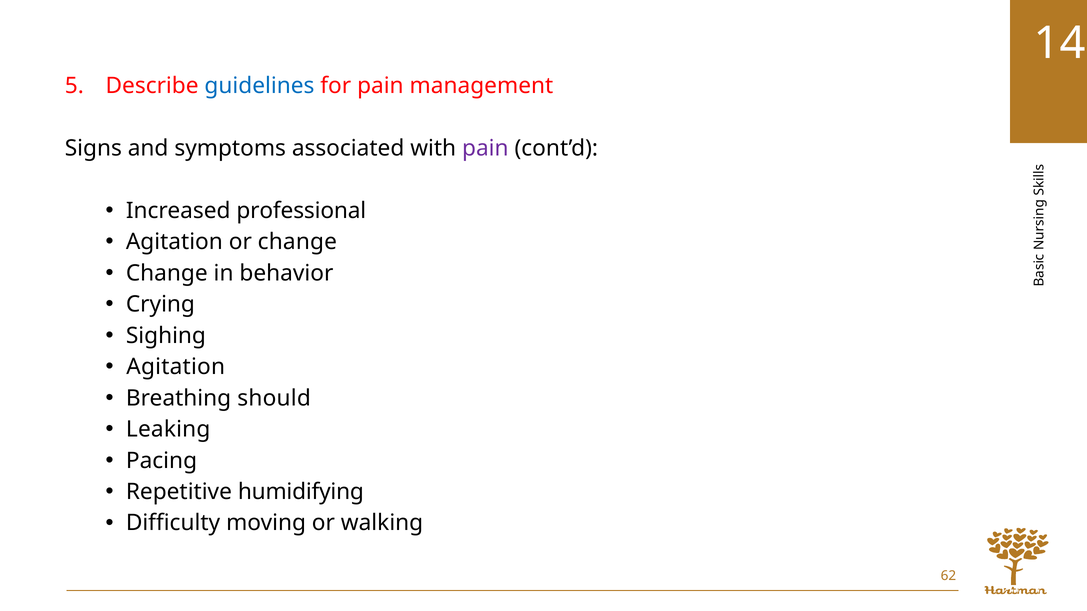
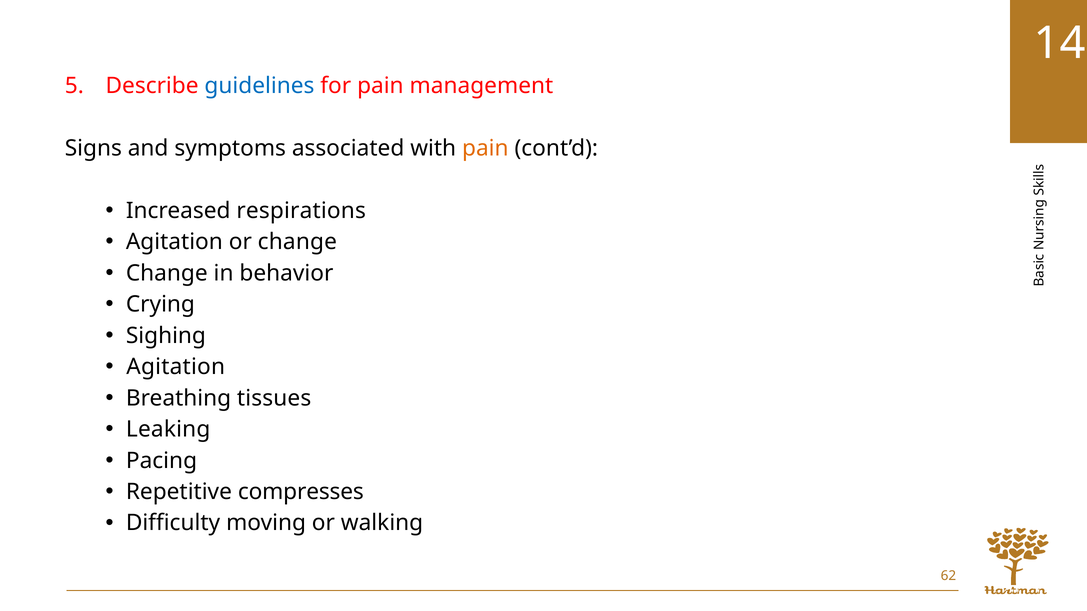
pain colour: purple -> orange (485, 148)
professional: professional -> respirations (301, 211)
should: should -> tissues (274, 398)
humidifying: humidifying -> compresses (301, 492)
